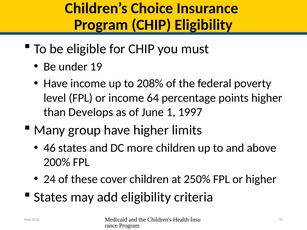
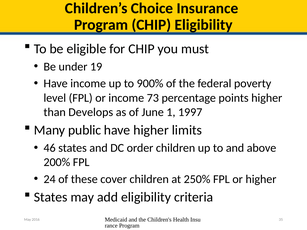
208%: 208% -> 900% (150, 84)
64: 64 -> 73 (153, 98)
group: group -> public (85, 130)
more: more -> order (140, 148)
